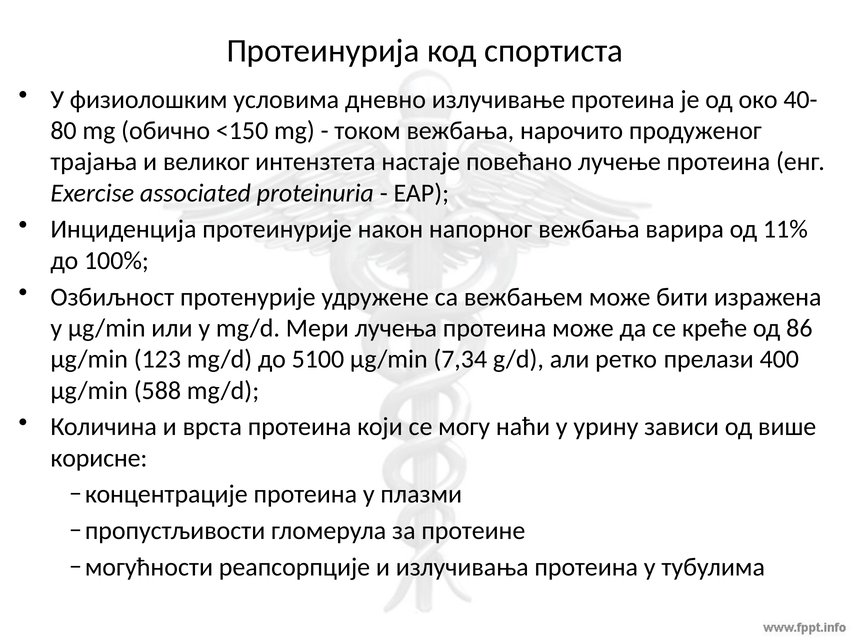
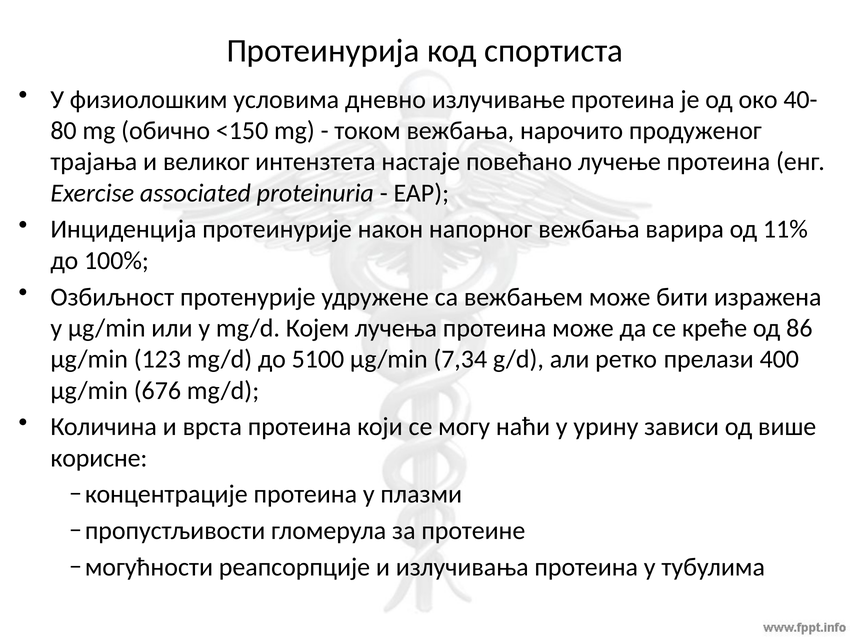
Мери: Мери -> Којем (317, 328)
588: 588 -> 676 (157, 390)
